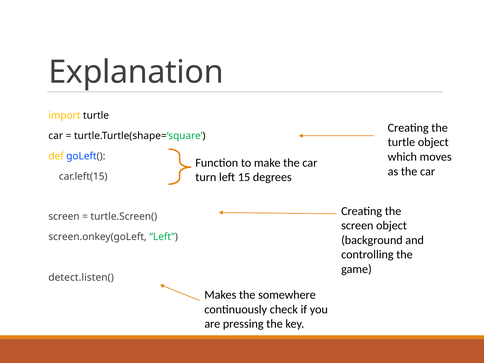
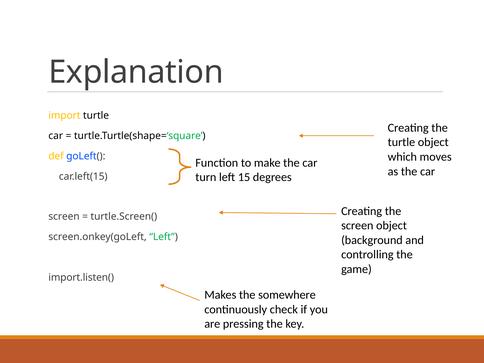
detect.listen(: detect.listen( -> import.listen( (81, 277)
